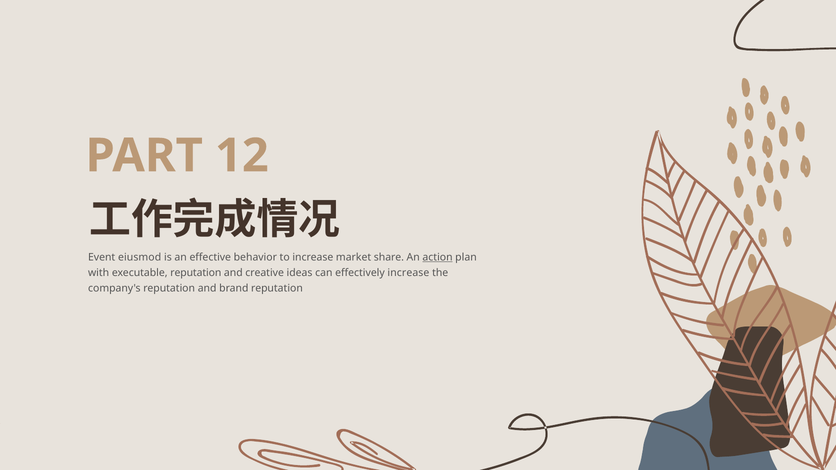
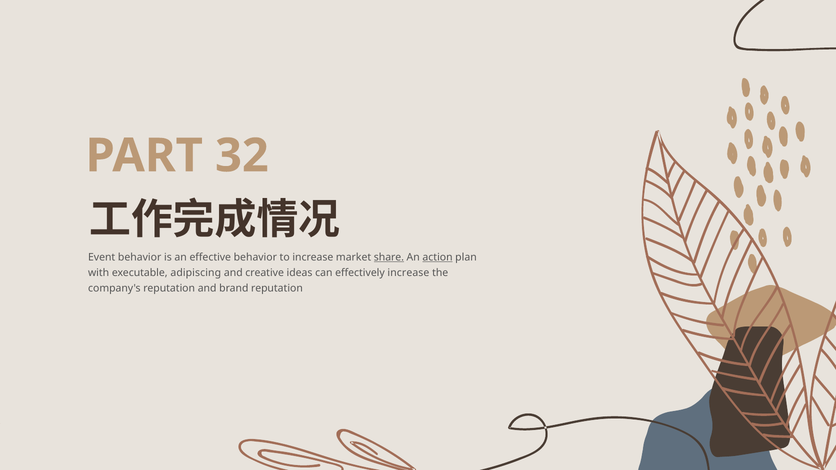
12: 12 -> 32 (242, 156)
Event eiusmod: eiusmod -> behavior (140, 257)
share underline: none -> present (389, 257)
executable reputation: reputation -> adipiscing (196, 273)
